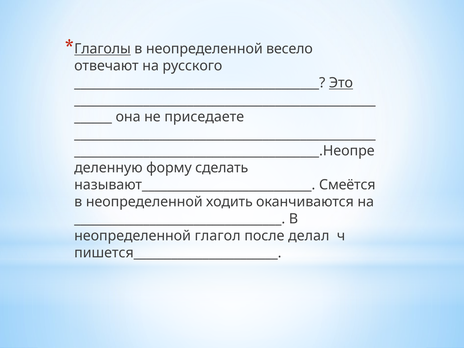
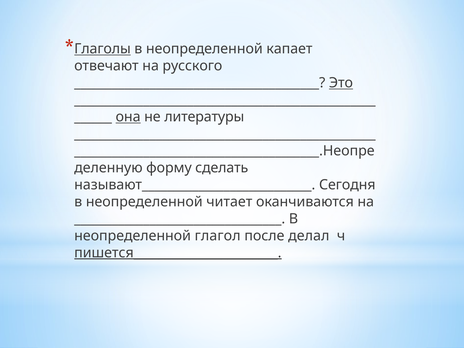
весело: весело -> капает (289, 49)
она underline: none -> present (128, 117)
приседаете: приседаете -> литературы (204, 117)
Смеётся: Смеётся -> Сегодня (347, 185)
ходить: ходить -> читает (229, 202)
пишется_______________________ underline: none -> present (178, 253)
